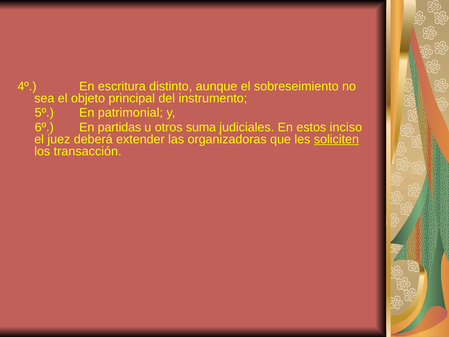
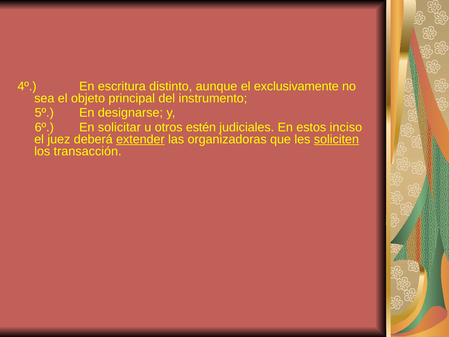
sobreseimiento: sobreseimiento -> exclusivamente (296, 86)
patrimonial: patrimonial -> designarse (130, 113)
partidas: partidas -> solicitar (119, 127)
suma: suma -> estén (201, 127)
extender underline: none -> present (140, 139)
